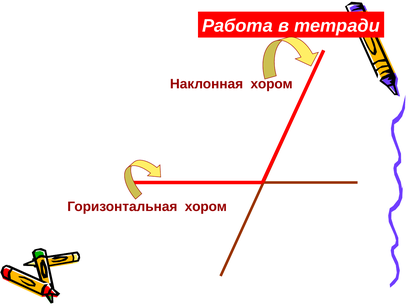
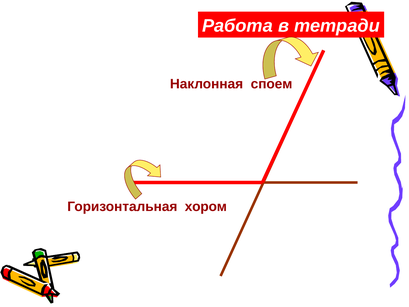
Наклонная хором: хором -> споем (272, 84)
